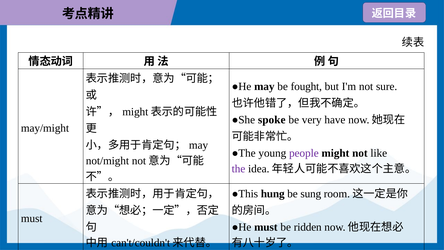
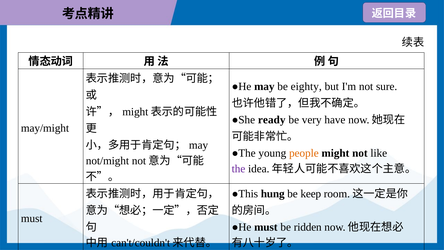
fought: fought -> eighty (306, 86)
spoke: spoke -> ready (272, 120)
people colour: purple -> orange (304, 153)
sung: sung -> keep (311, 193)
